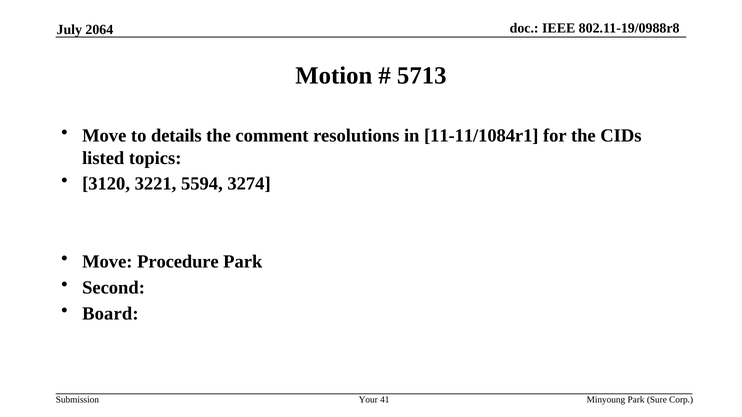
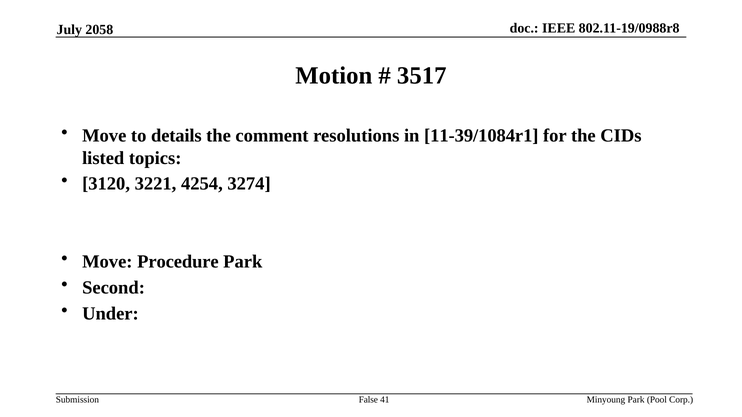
2064: 2064 -> 2058 (99, 30)
5713: 5713 -> 3517 (422, 76)
11-11/1084r1: 11-11/1084r1 -> 11-39/1084r1 (481, 136)
5594: 5594 -> 4254 (202, 184)
Board: Board -> Under (110, 314)
Your: Your -> False (368, 400)
Sure: Sure -> Pool (657, 400)
